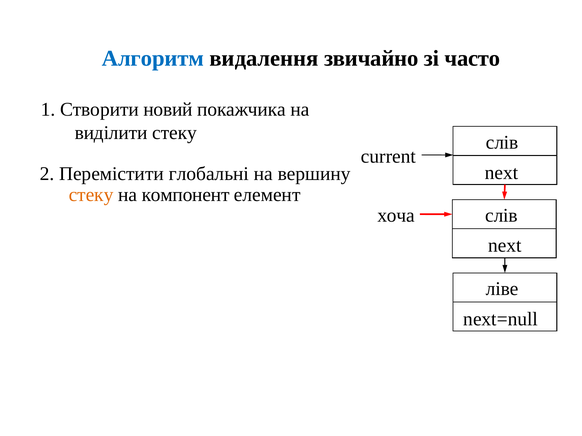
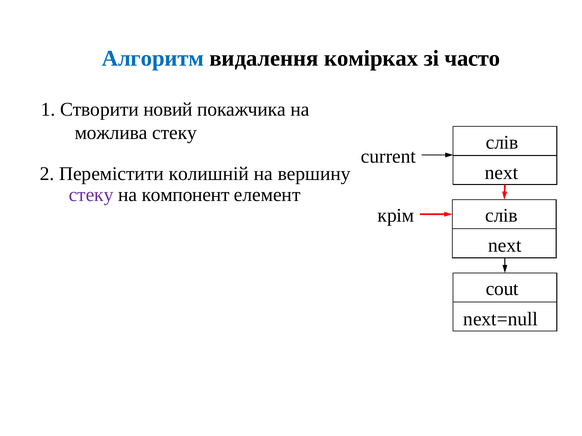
звичайно: звичайно -> комірках (371, 58)
виділити: виділити -> можлива (111, 133)
глобальні: глобальні -> колишній (209, 174)
стеку colour: orange -> purple (91, 195)
хоча: хоча -> крім (396, 216)
ліве: ліве -> cout (502, 289)
